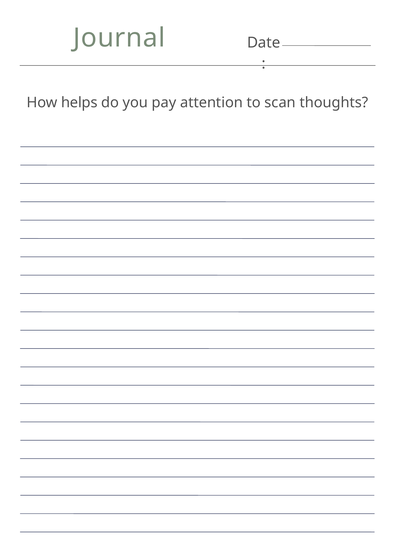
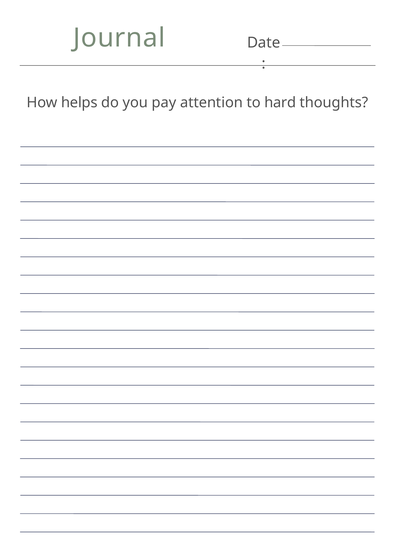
scan: scan -> hard (280, 102)
